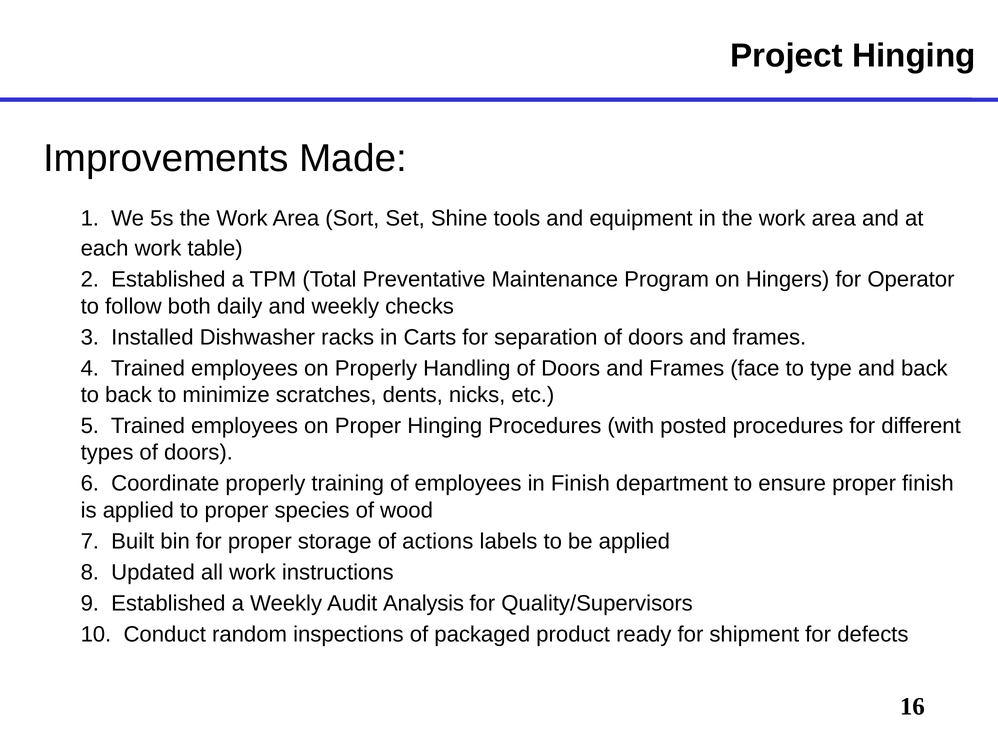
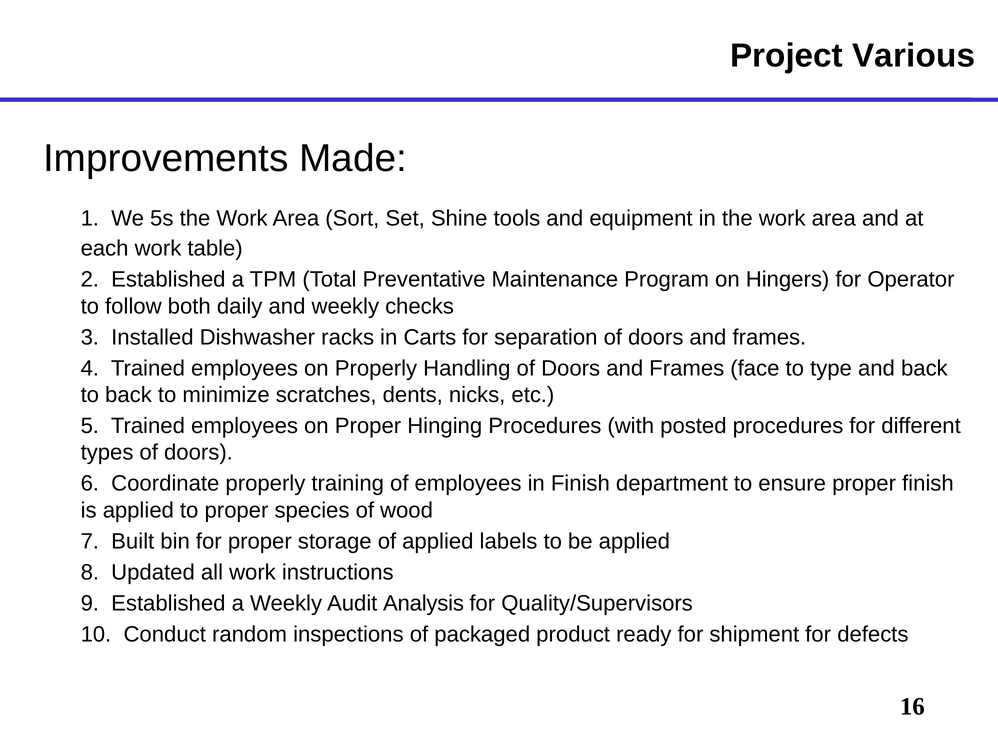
Project Hinging: Hinging -> Various (914, 55)
of actions: actions -> applied (438, 541)
